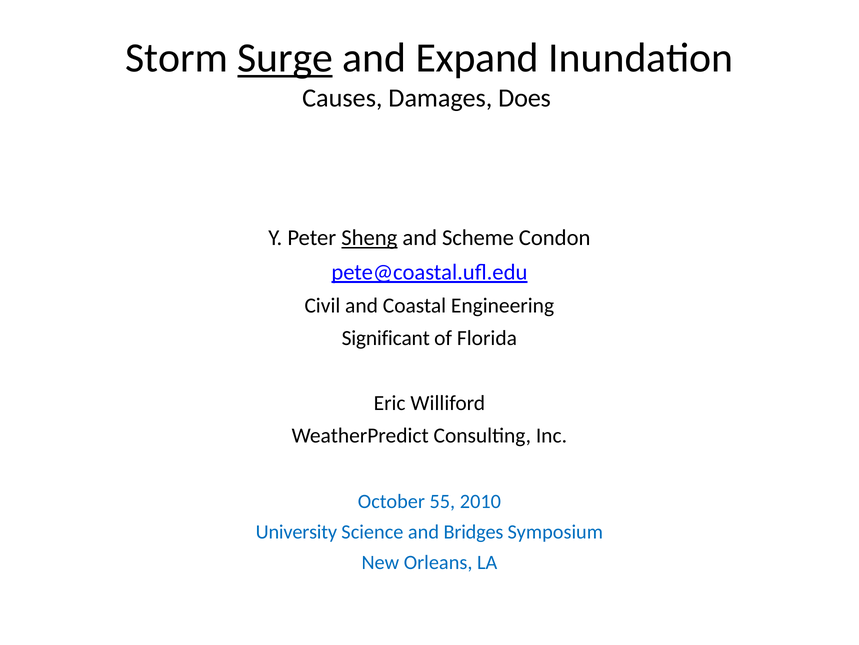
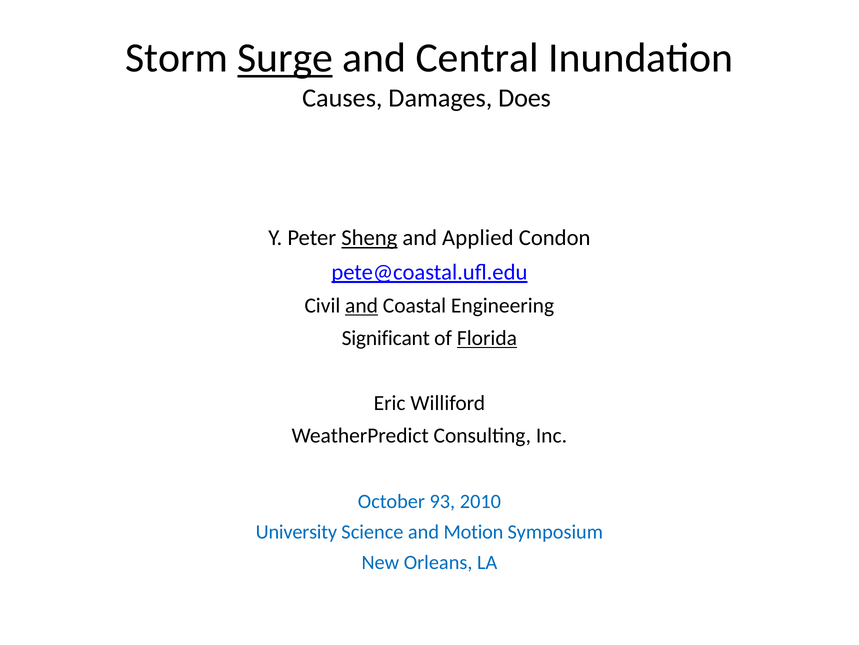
Expand: Expand -> Central (477, 58)
Scheme: Scheme -> Applied (478, 238)
and underline: none -> present (362, 305)
Florida underline: none -> present (487, 338)
55: 55 -> 93 (442, 501)
Bridges: Bridges -> Motion (473, 531)
